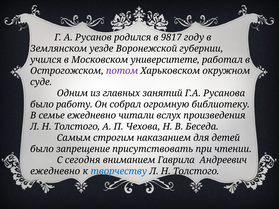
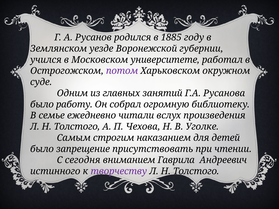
9817: 9817 -> 1885 (171, 38)
Беседа: Беседа -> Уголке (202, 127)
ежедневно: ежедневно -> истинного (55, 171)
творчеству colour: blue -> purple (119, 171)
